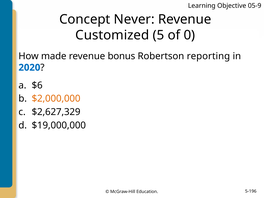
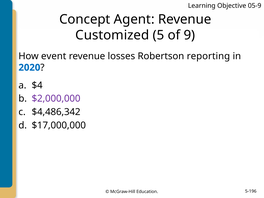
Never: Never -> Agent (134, 19)
0: 0 -> 9 (189, 35)
made: made -> event (54, 56)
bonus: bonus -> losses (121, 56)
$6: $6 -> $4 (37, 85)
$2,000,000 colour: orange -> purple (56, 99)
$2,627,329: $2,627,329 -> $4,486,342 (56, 112)
$19,000,000: $19,000,000 -> $17,000,000 (59, 125)
